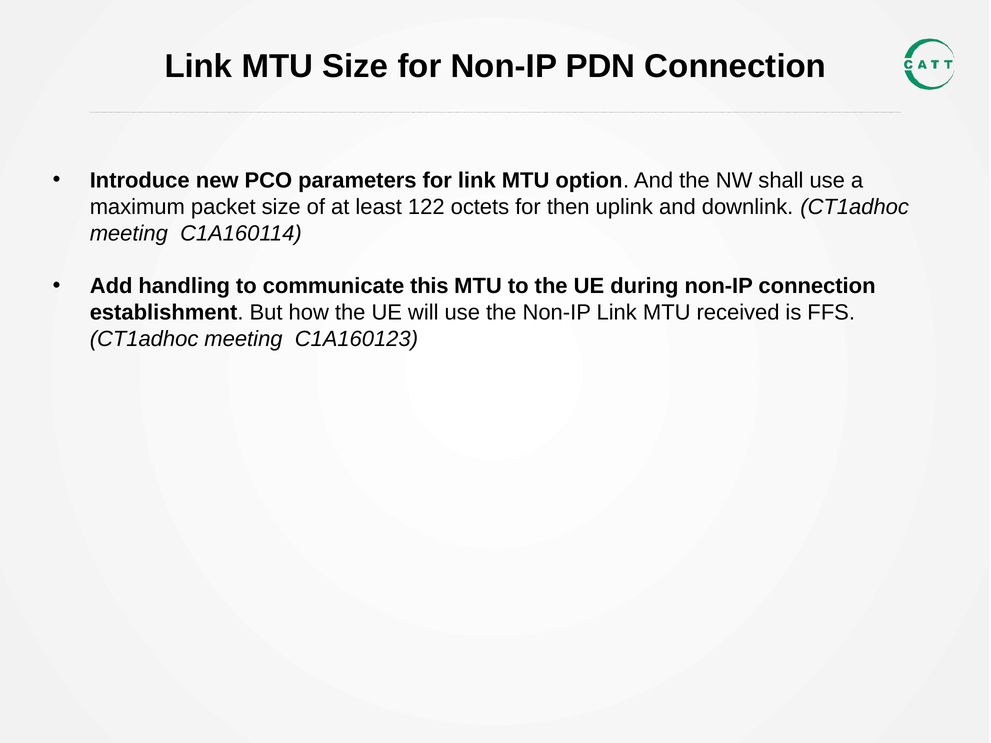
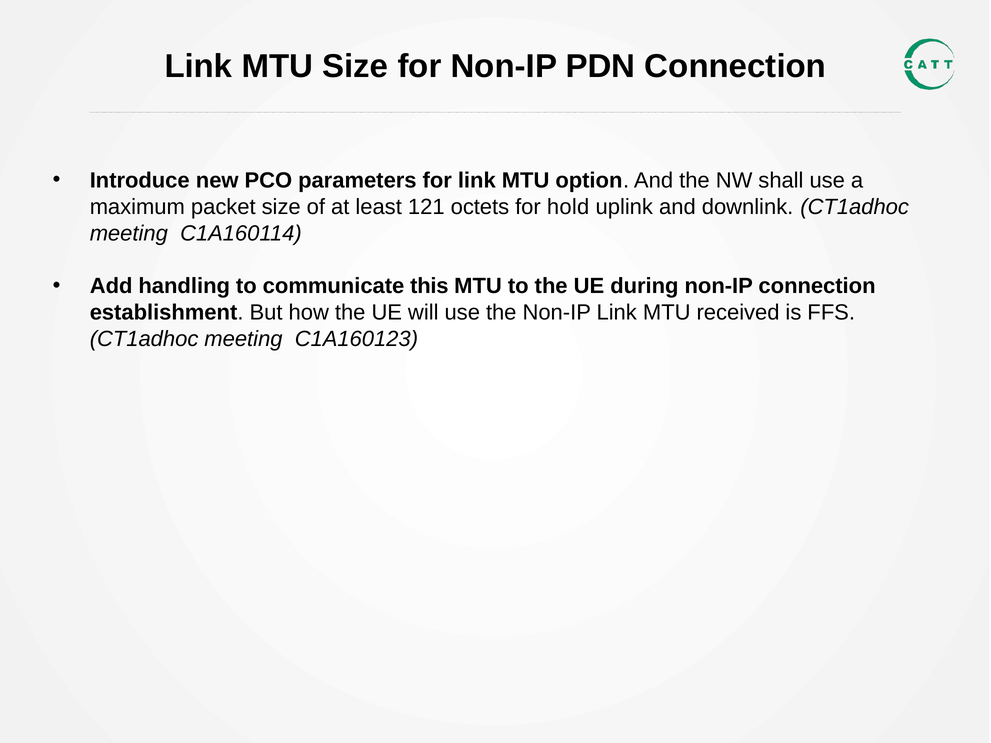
122: 122 -> 121 (426, 207)
then: then -> hold (568, 207)
